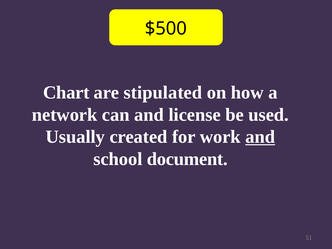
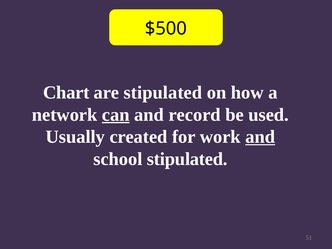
can underline: none -> present (116, 115)
license: license -> record (195, 115)
school document: document -> stipulated (187, 159)
